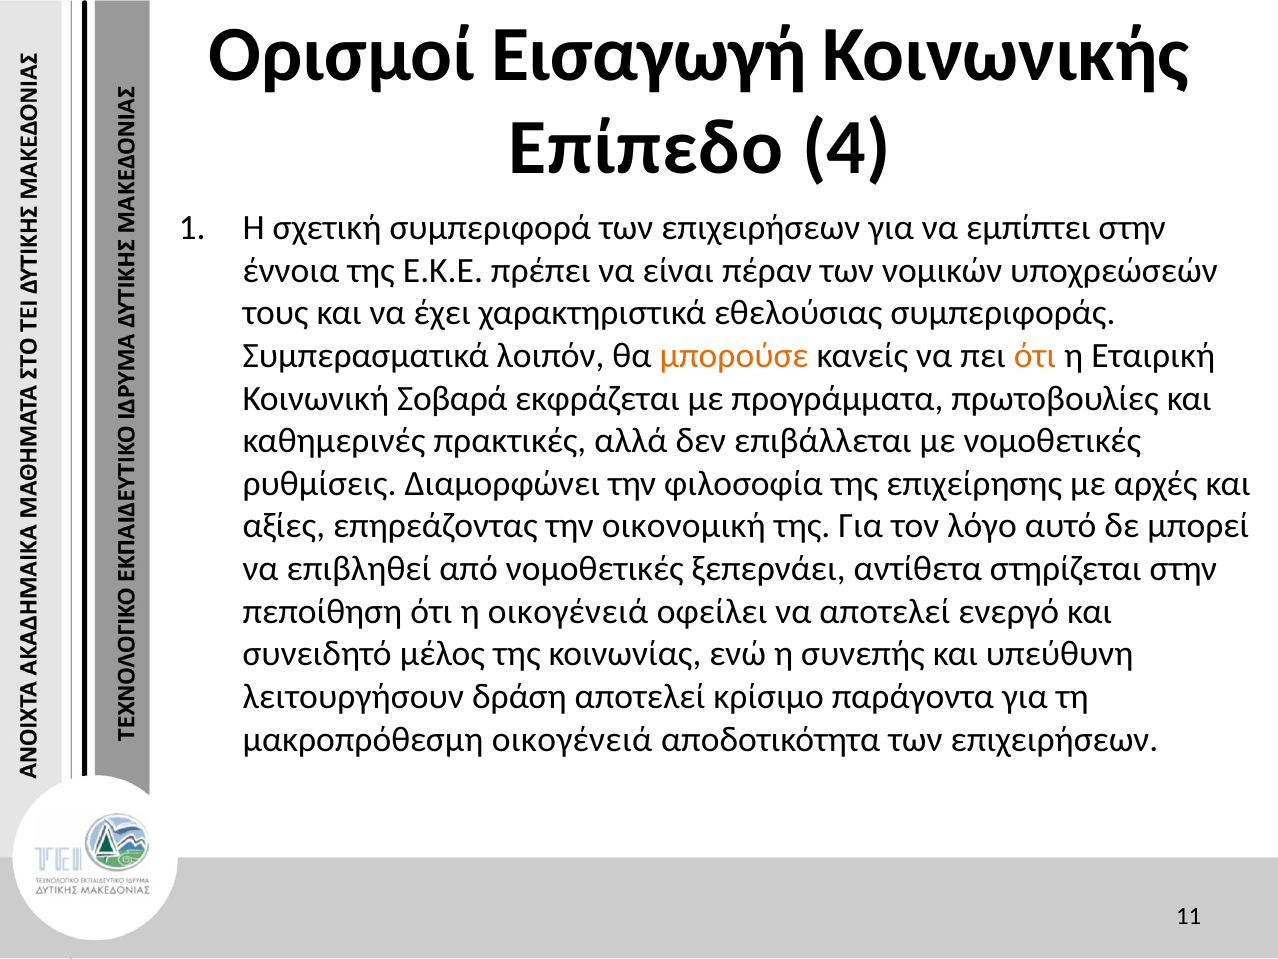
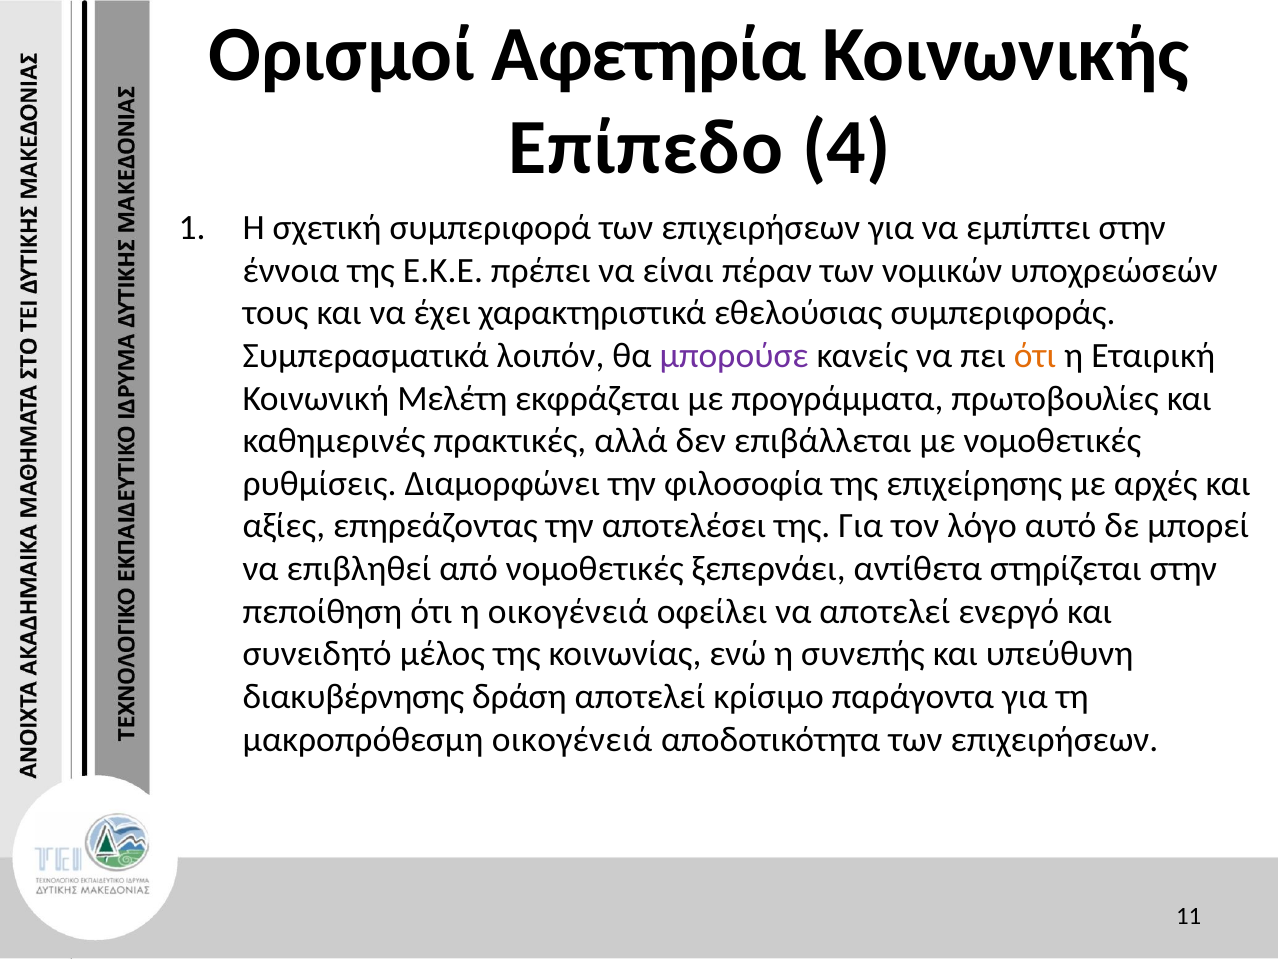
Εισαγωγή: Εισαγωγή -> Αφετηρία (649, 54)
μπορούσε colour: orange -> purple (734, 355)
Σοβαρά: Σοβαρά -> Μελέτη (452, 398)
οικονομική: οικονομική -> αποτελέσει (684, 526)
λειτουργήσουν: λειτουργήσουν -> διακυβέρνησης (353, 696)
